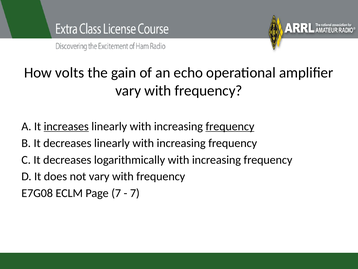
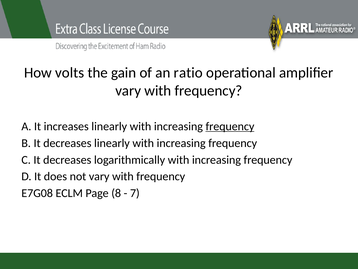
echo: echo -> ratio (188, 73)
increases underline: present -> none (66, 126)
Page 7: 7 -> 8 (116, 193)
